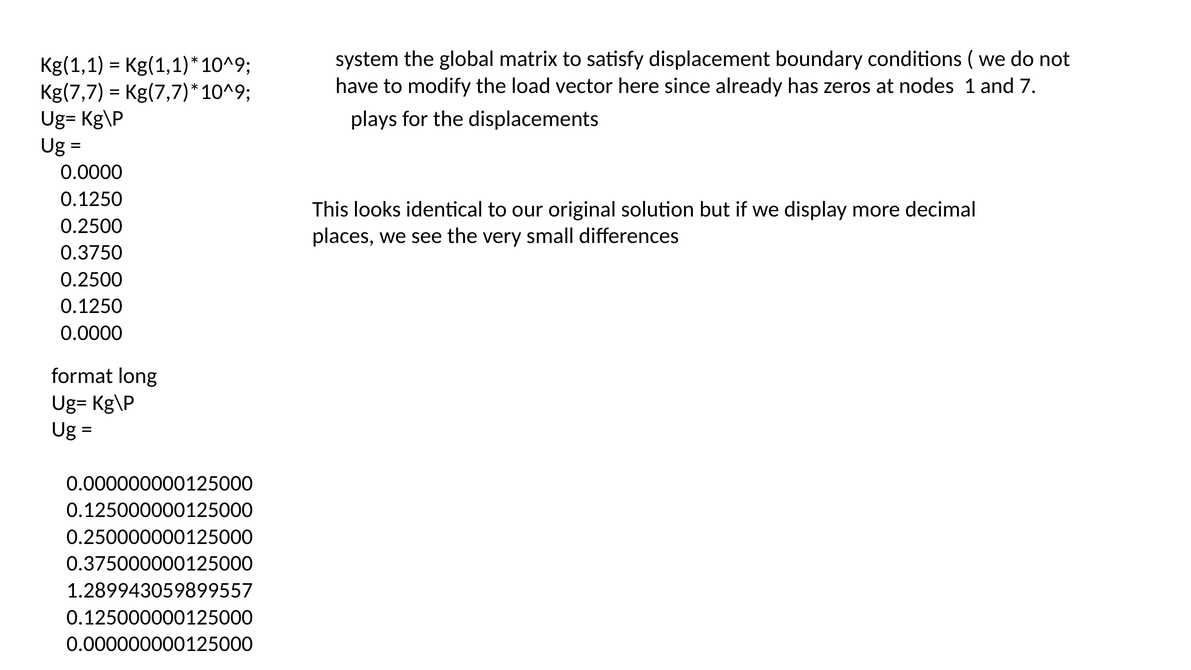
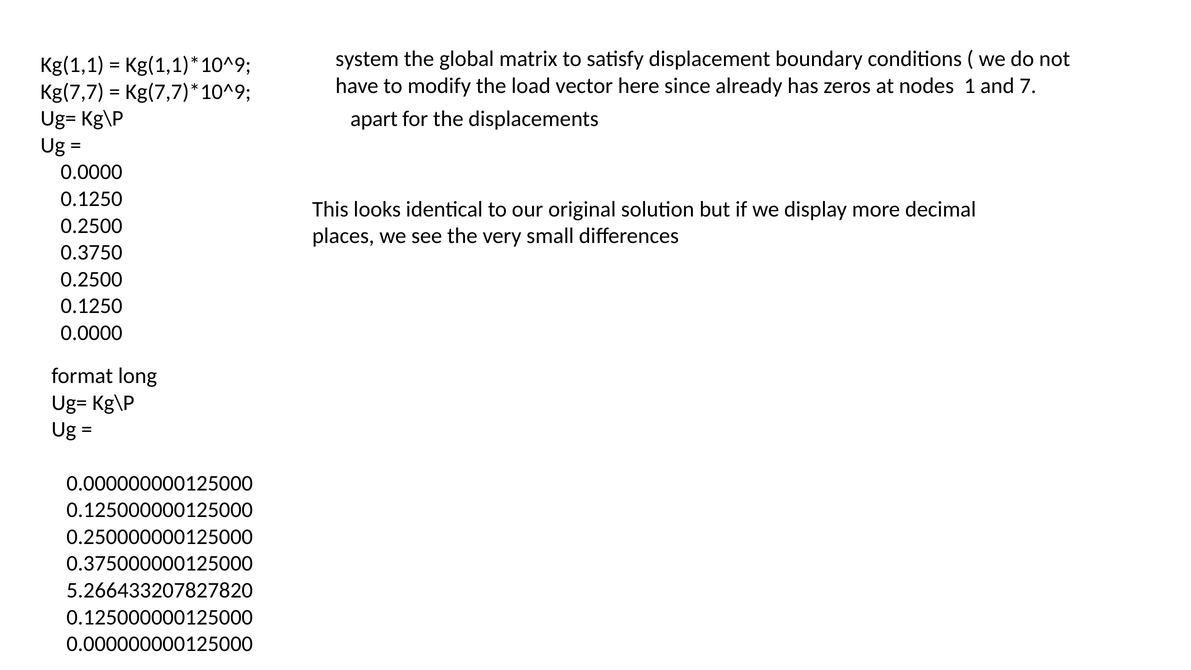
plays: plays -> apart (374, 119)
1.289943059899557: 1.289943059899557 -> 5.266433207827820 (160, 590)
